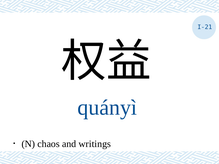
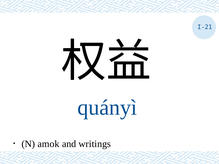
chaos: chaos -> amok (49, 144)
